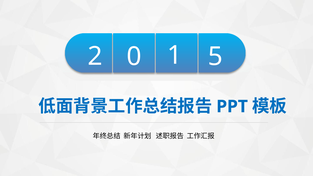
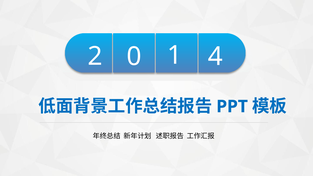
5: 5 -> 4 (215, 57)
